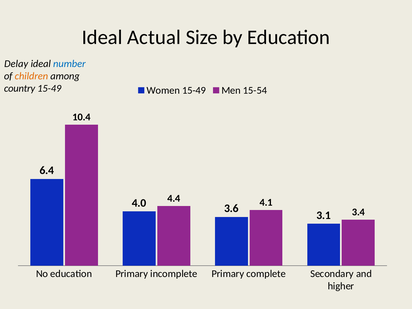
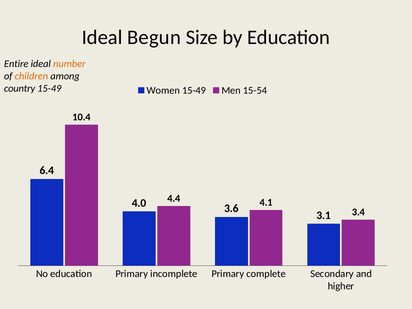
Actual: Actual -> Begun (154, 37)
Delay: Delay -> Entire (16, 64)
number colour: blue -> orange (69, 64)
